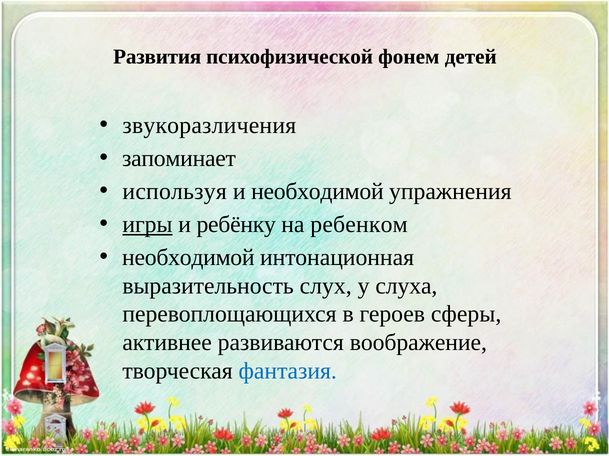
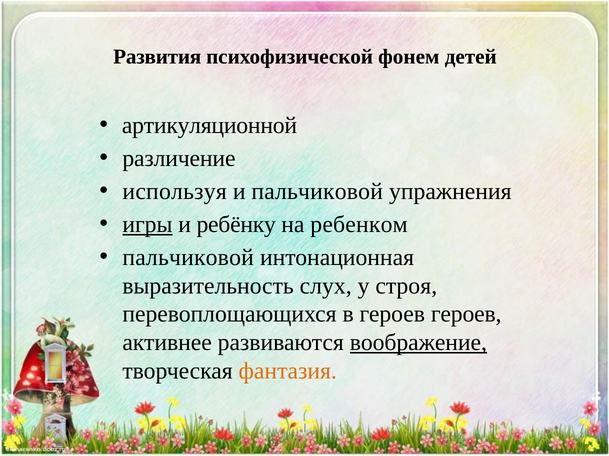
звукоразличения: звукоразличения -> артикуляционной (210, 125)
запоминает: запоминает -> различение (179, 159)
и необходимой: необходимой -> пальчиковой (317, 192)
необходимой: необходимой -> пальчиковой (188, 258)
слуха: слуха -> строя (406, 286)
героев сферы: сферы -> героев (466, 315)
воображение underline: none -> present (418, 343)
фантазия colour: blue -> orange (288, 371)
